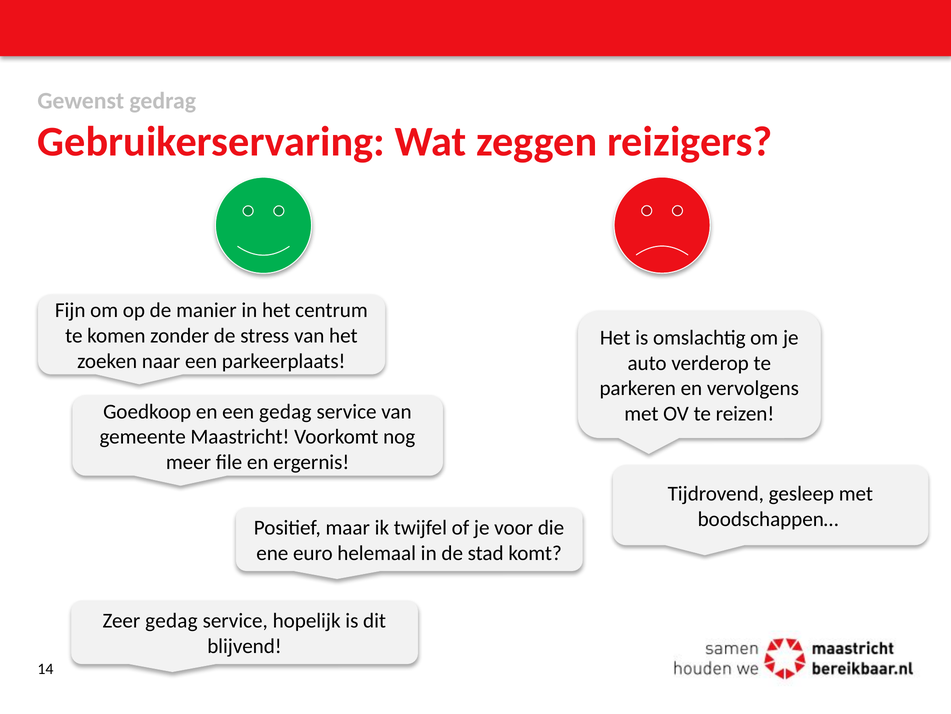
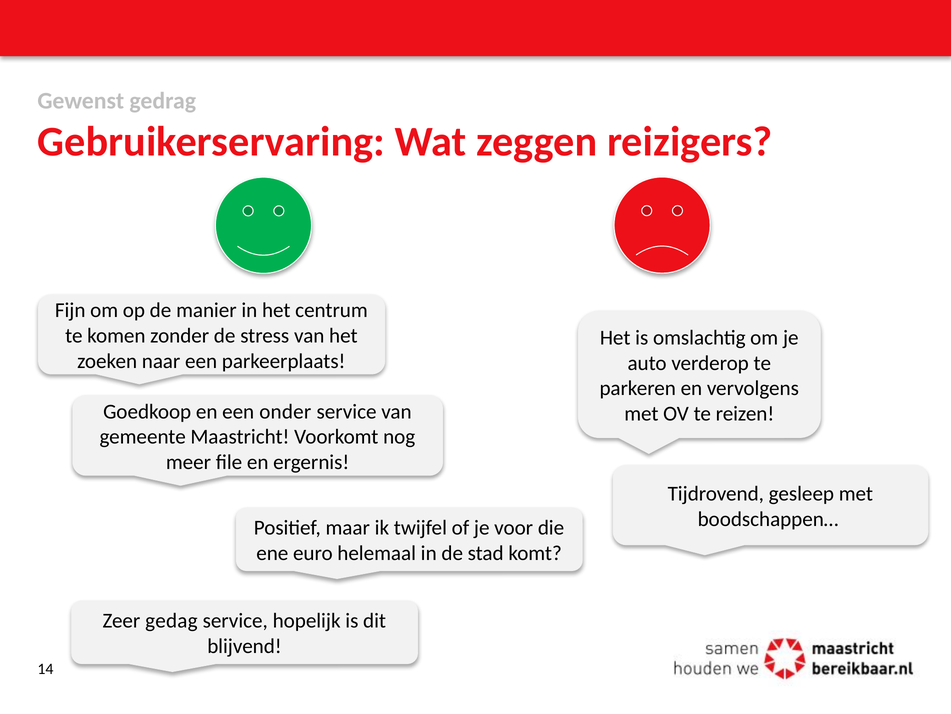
een gedag: gedag -> onder (285, 411)
